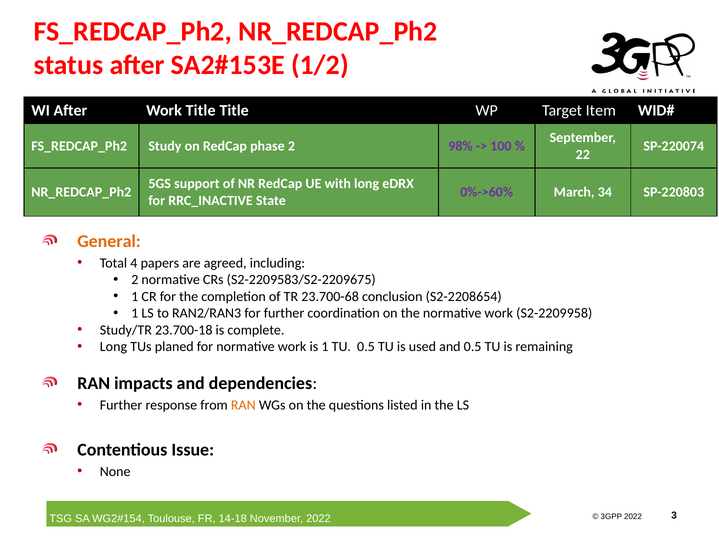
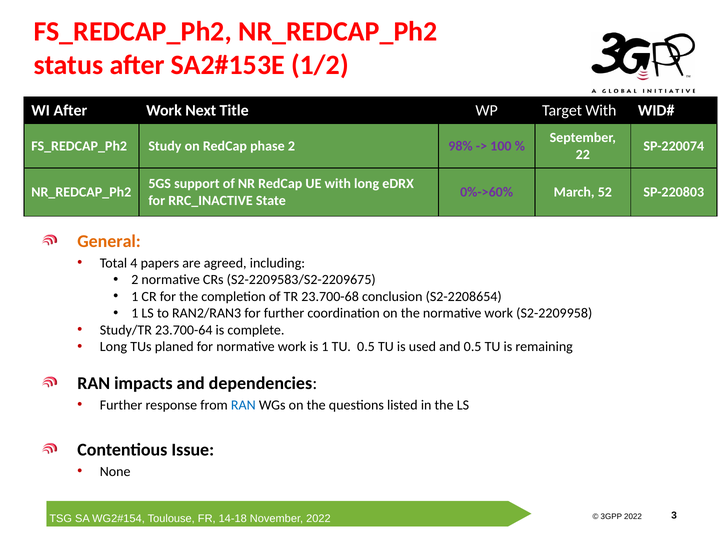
Work Title: Title -> Next (201, 110)
Target Item: Item -> With (601, 110)
34: 34 -> 52 (605, 192)
23.700-18: 23.700-18 -> 23.700-64 (184, 330)
RAN colour: orange -> blue (243, 405)
